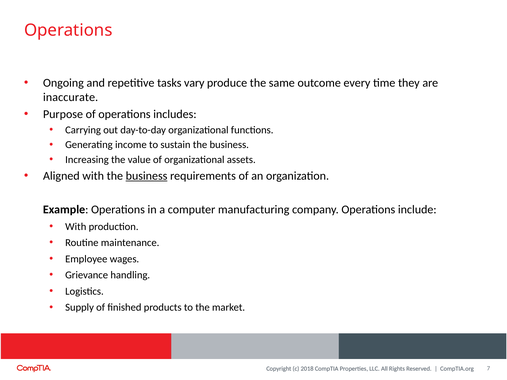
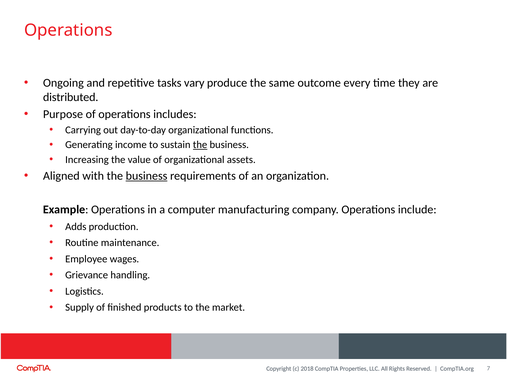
inaccurate: inaccurate -> distributed (71, 97)
the underline: none -> present (200, 145)
With: With -> Adds (76, 227)
